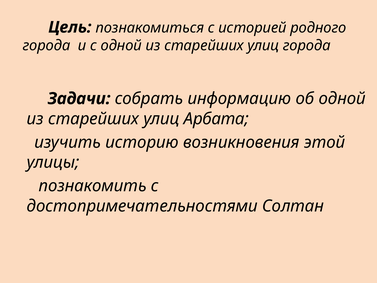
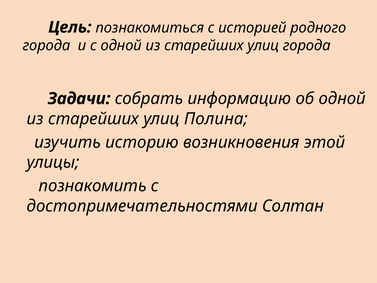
Арбата: Арбата -> Полина (216, 119)
